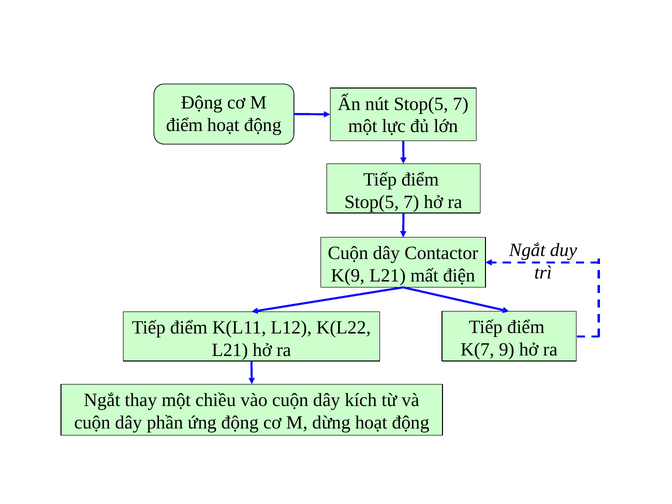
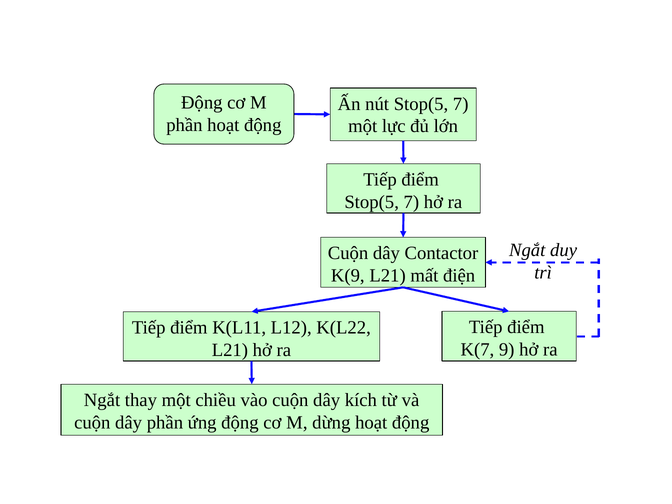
điểm: điểm -> phần (184, 125)
